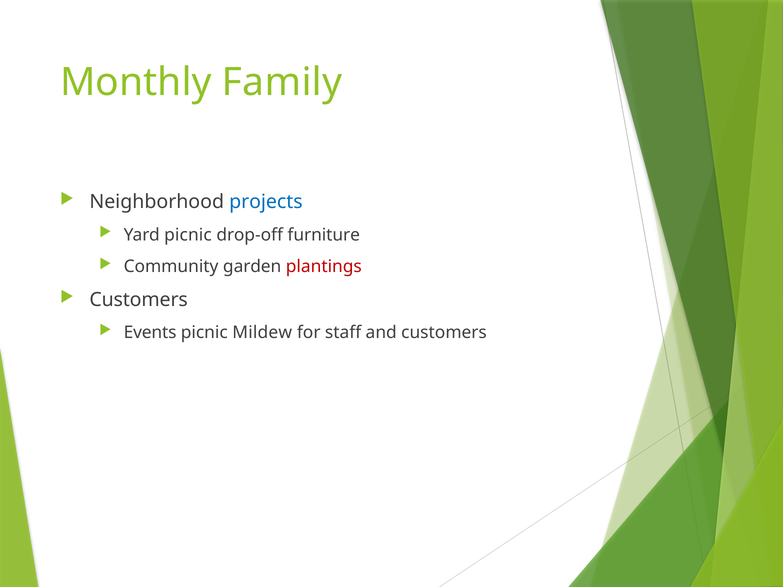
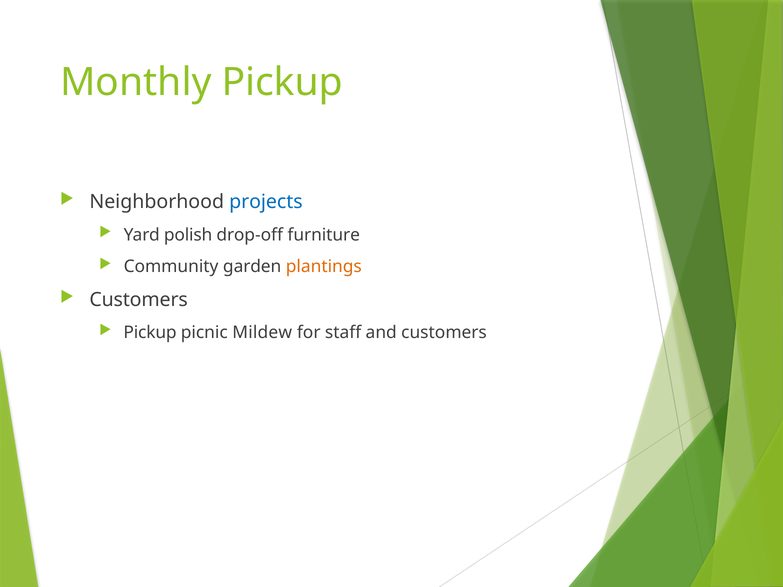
Monthly Family: Family -> Pickup (282, 82)
Yard picnic: picnic -> polish (188, 235)
plantings colour: red -> orange (324, 267)
Events: Events -> Pickup (150, 333)
